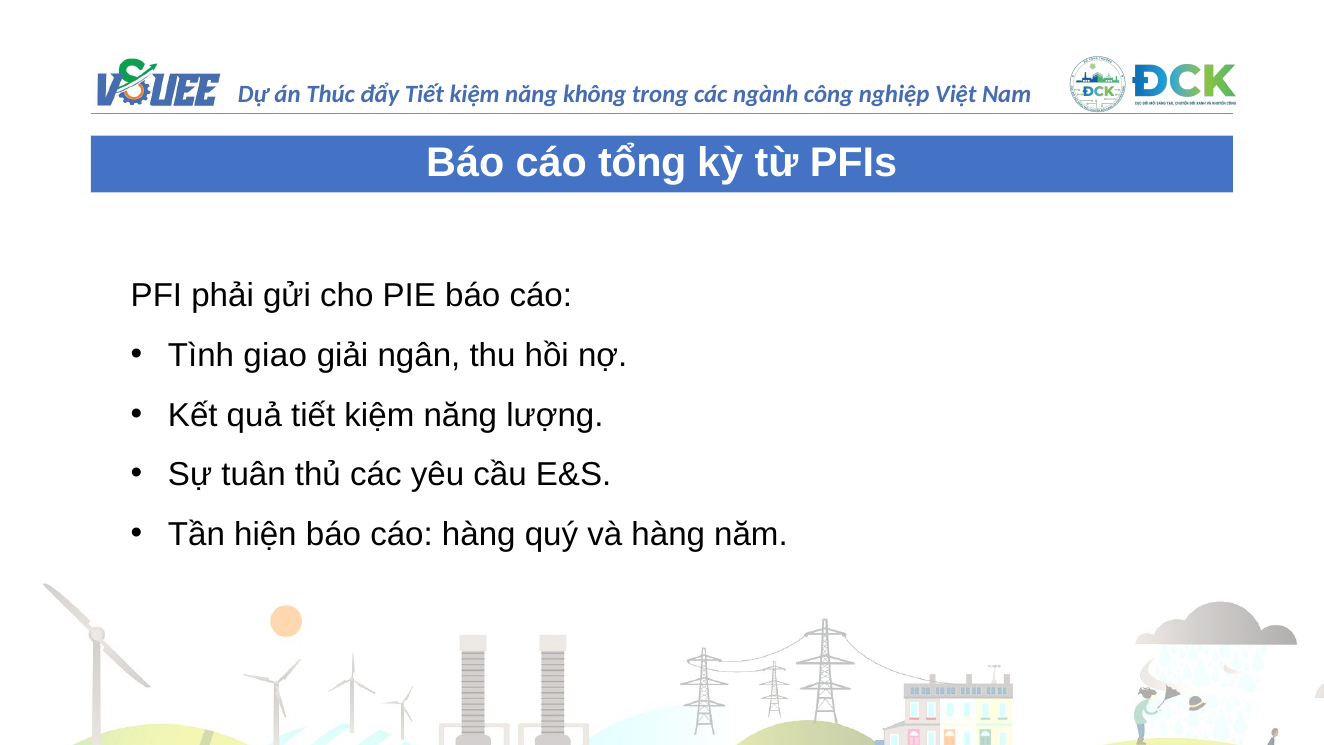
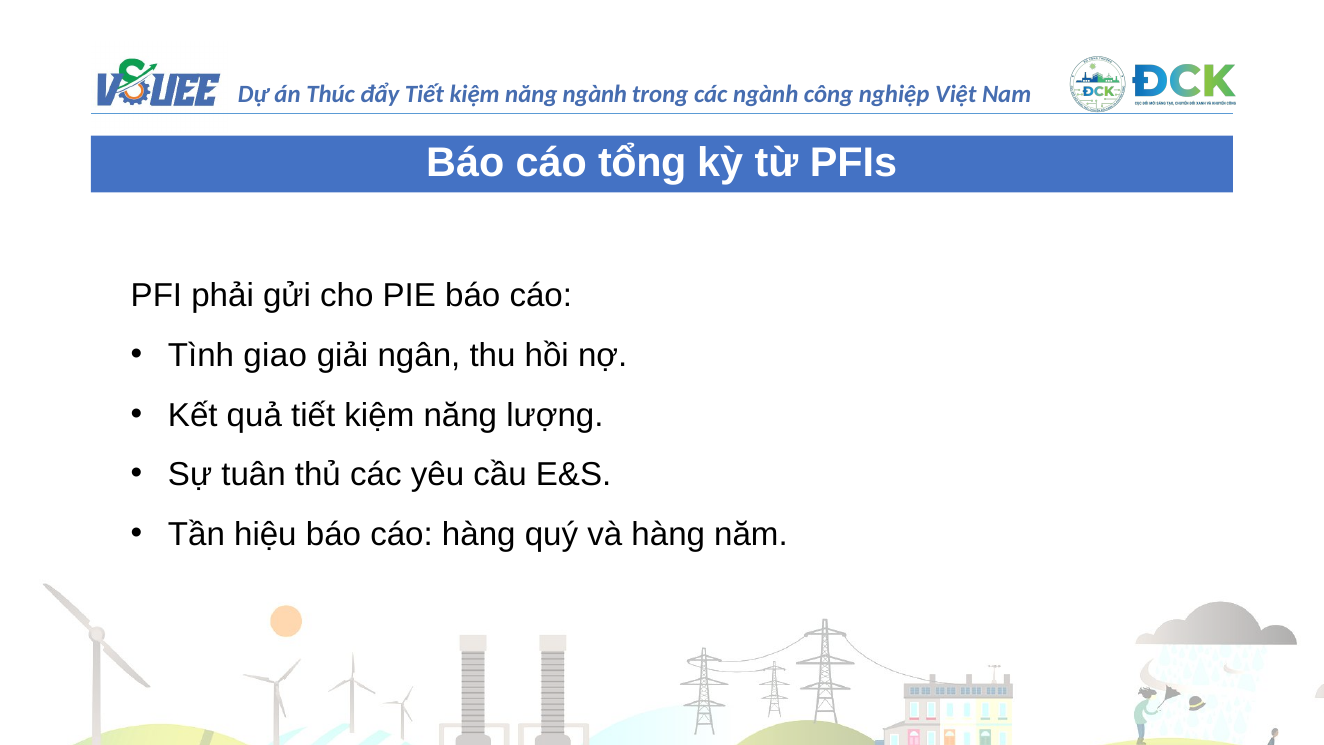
năng không: không -> ngành (595, 94)
hiện: hiện -> hiệu (265, 534)
